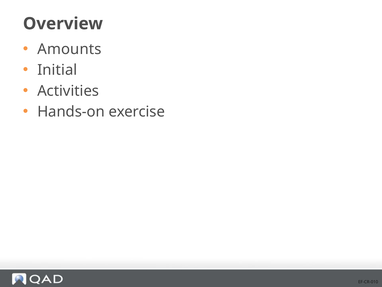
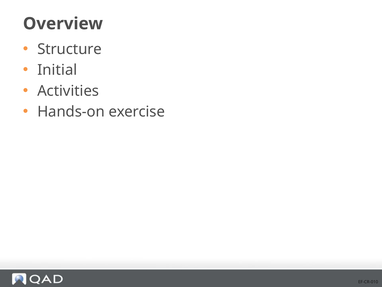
Amounts: Amounts -> Structure (70, 49)
